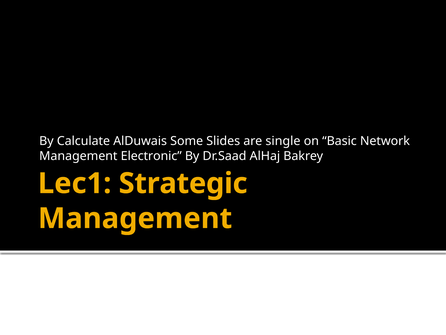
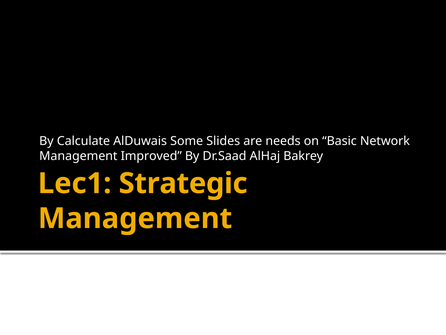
single: single -> needs (283, 141)
Electronic: Electronic -> Improved (151, 156)
